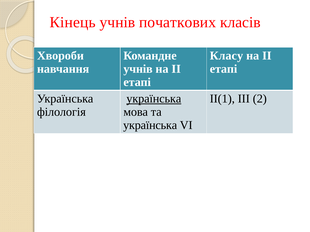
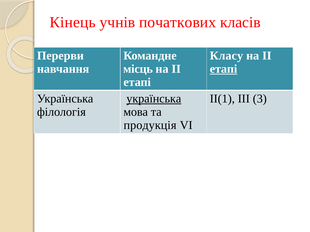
Хвороби: Хвороби -> Перерви (60, 56)
учнів: учнів -> місць (138, 69)
етапі underline: none -> present (224, 69)
2: 2 -> 3 (260, 99)
українська: українська -> продукція (150, 126)
